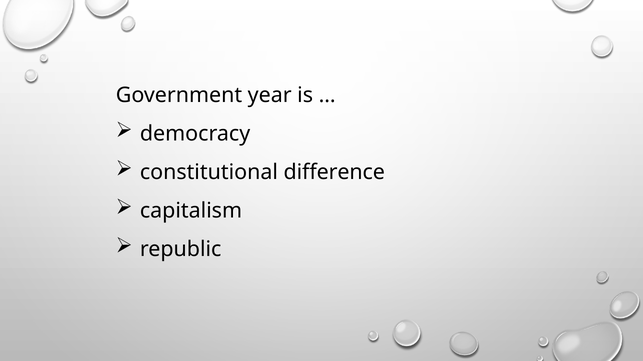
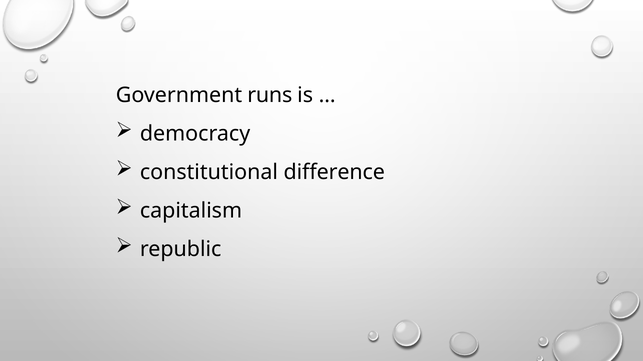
year: year -> runs (270, 95)
